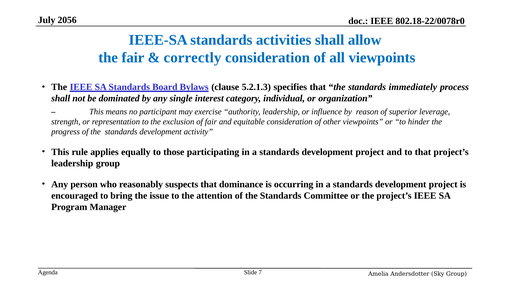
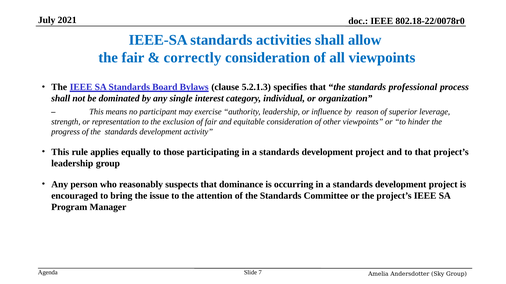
2056: 2056 -> 2021 (67, 20)
immediately: immediately -> professional (413, 87)
